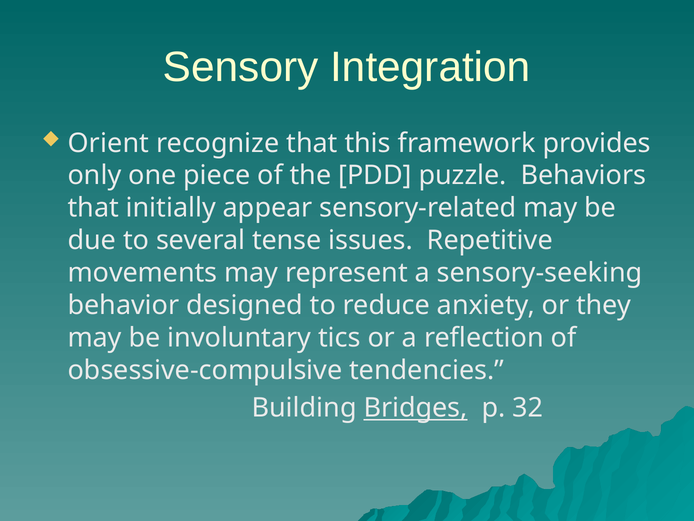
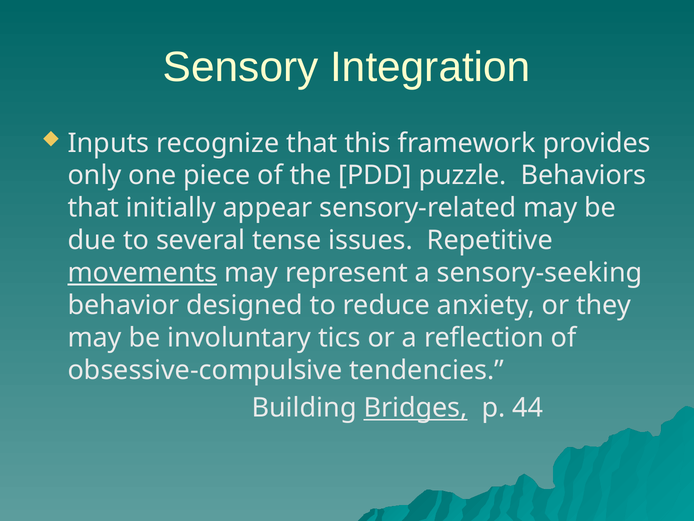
Orient: Orient -> Inputs (108, 143)
movements underline: none -> present (142, 273)
32: 32 -> 44 (528, 408)
